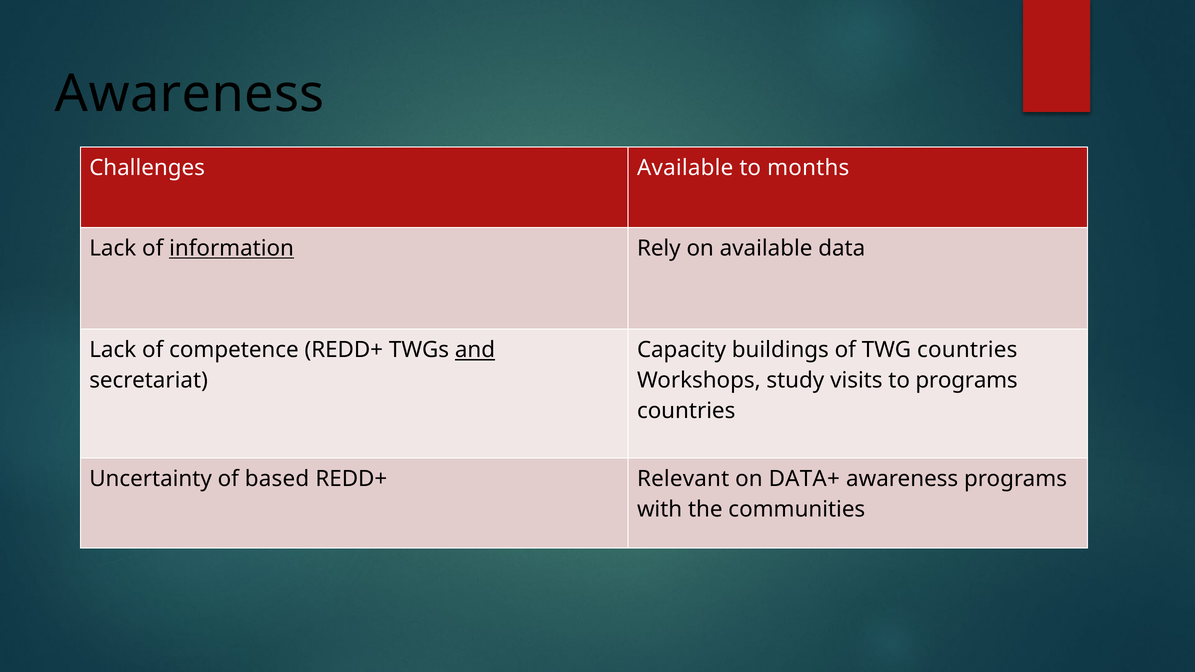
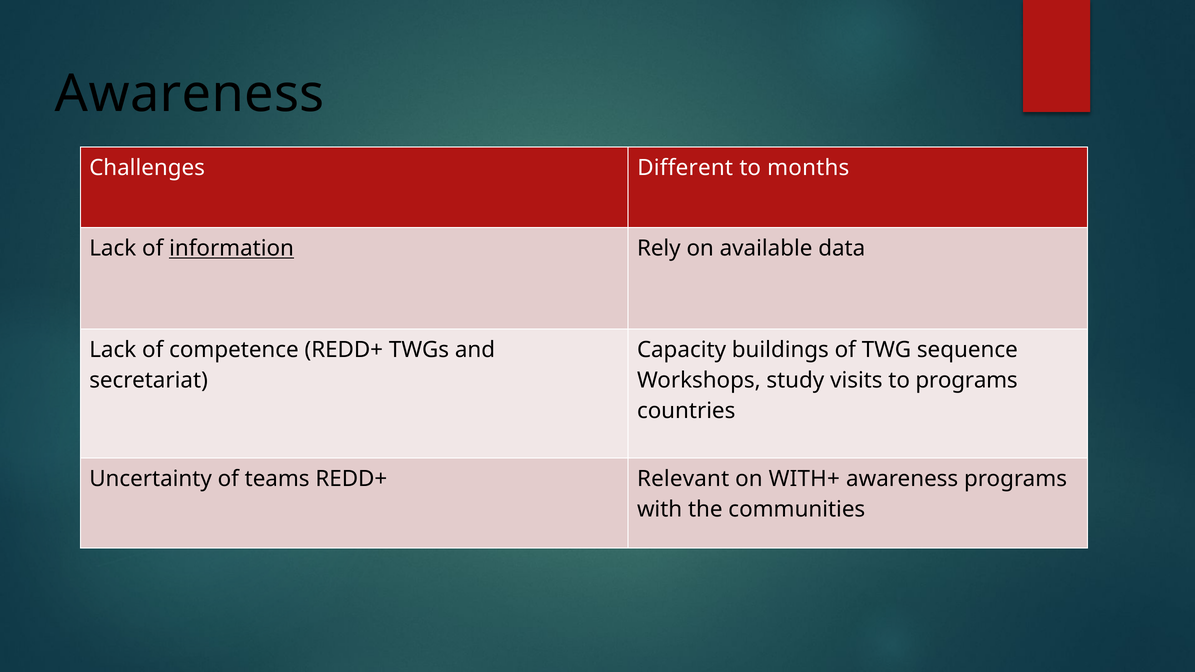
Challenges Available: Available -> Different (685, 168)
and underline: present -> none (475, 350)
TWG countries: countries -> sequence (967, 350)
based: based -> teams (277, 479)
DATA+: DATA+ -> WITH+ (804, 479)
